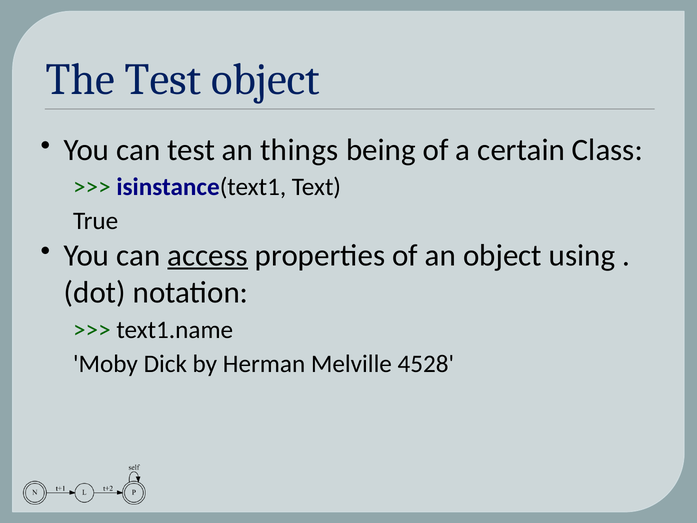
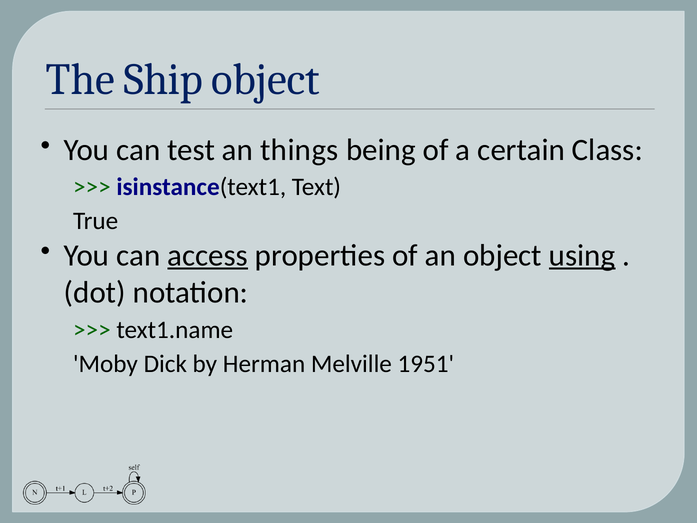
The Test: Test -> Ship (163, 79)
using underline: none -> present (582, 255)
4528: 4528 -> 1951 (426, 364)
